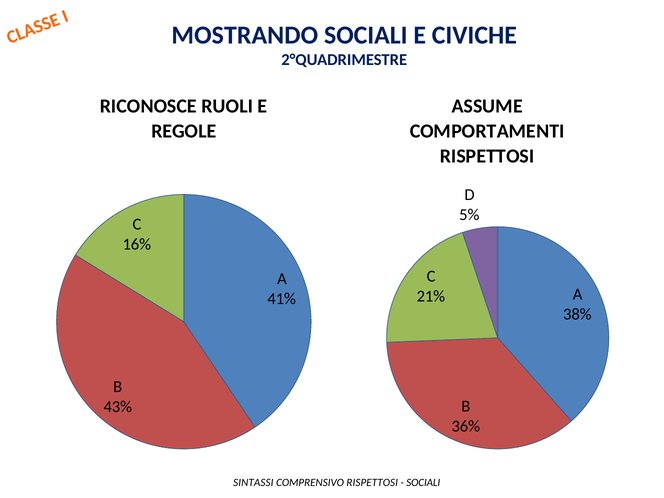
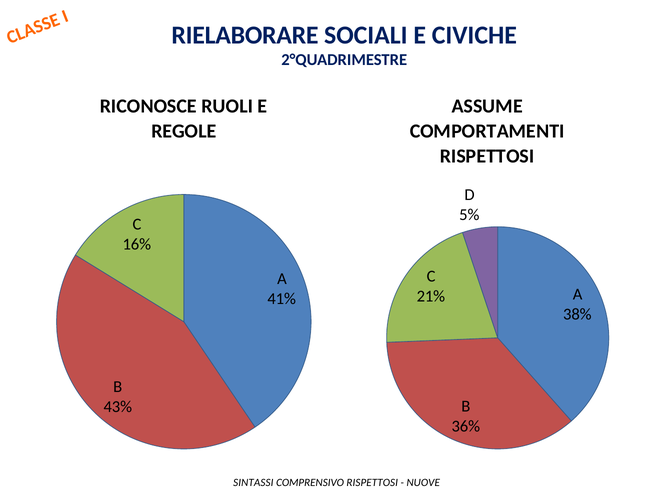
MOSTRANDO: MOSTRANDO -> RIELABORARE (245, 35)
SOCIALI: SOCIALI -> NUOVE (423, 483)
